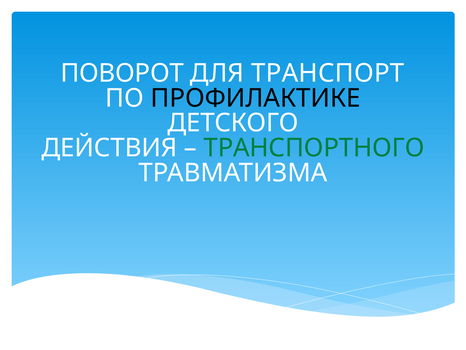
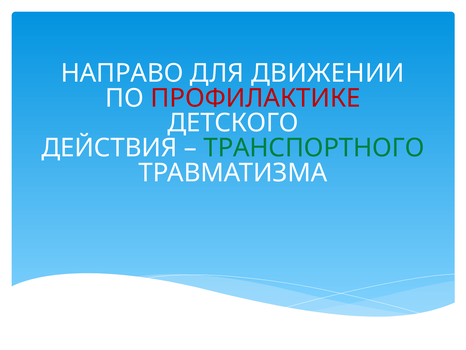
ПОВОРОТ: ПОВОРОТ -> НАПРАВО (122, 73)
ТРАНСПОРТ: ТРАНСПОРТ -> ДВИЖЕНИИ (328, 73)
ПРОФИЛАКТИКЕ colour: black -> red (256, 98)
